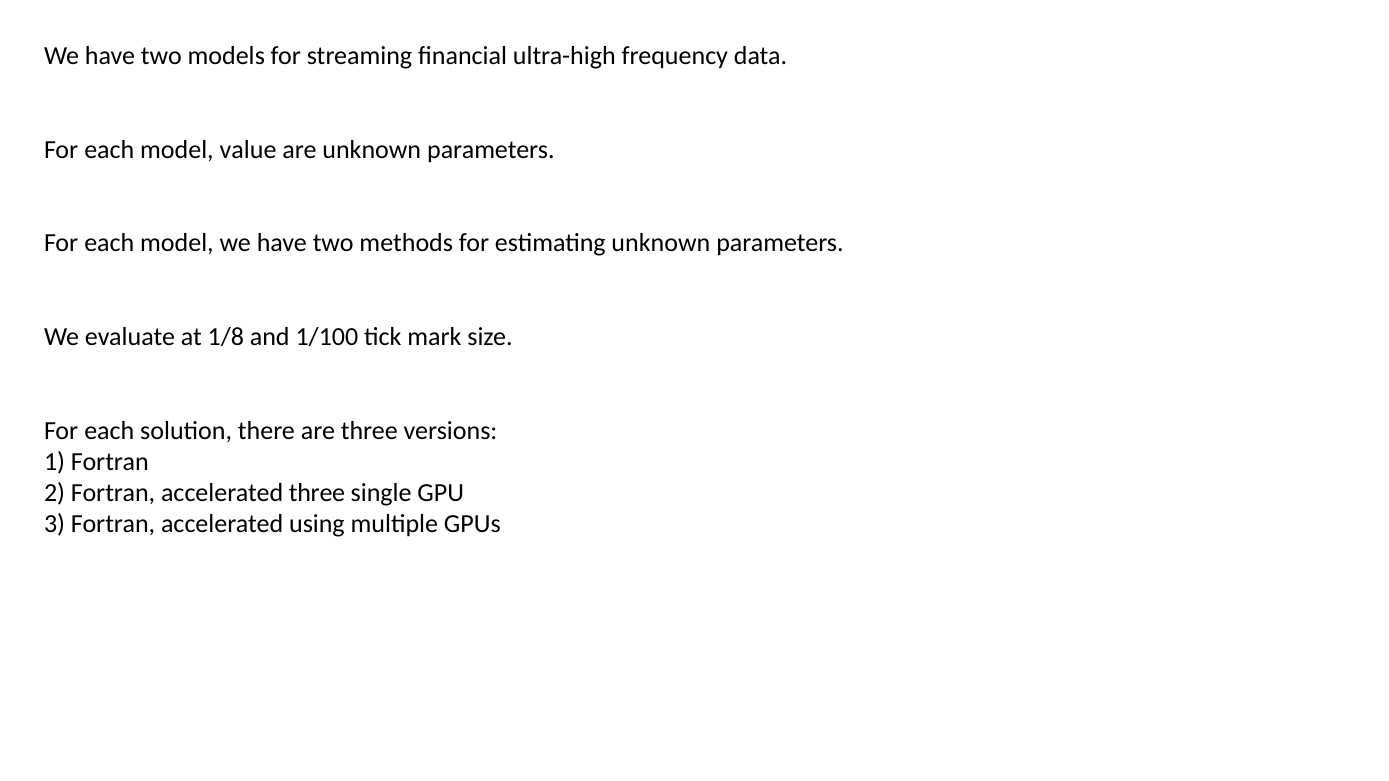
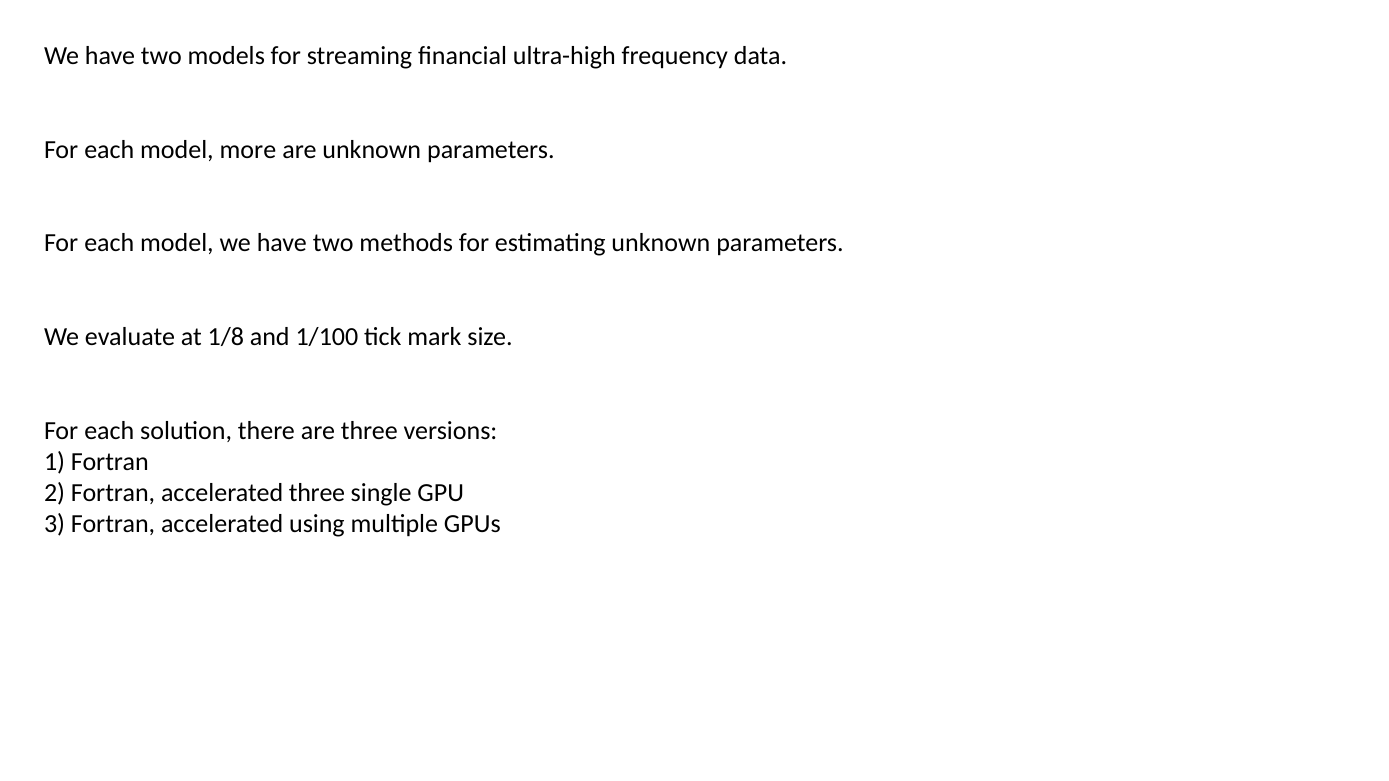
value: value -> more (248, 150)
